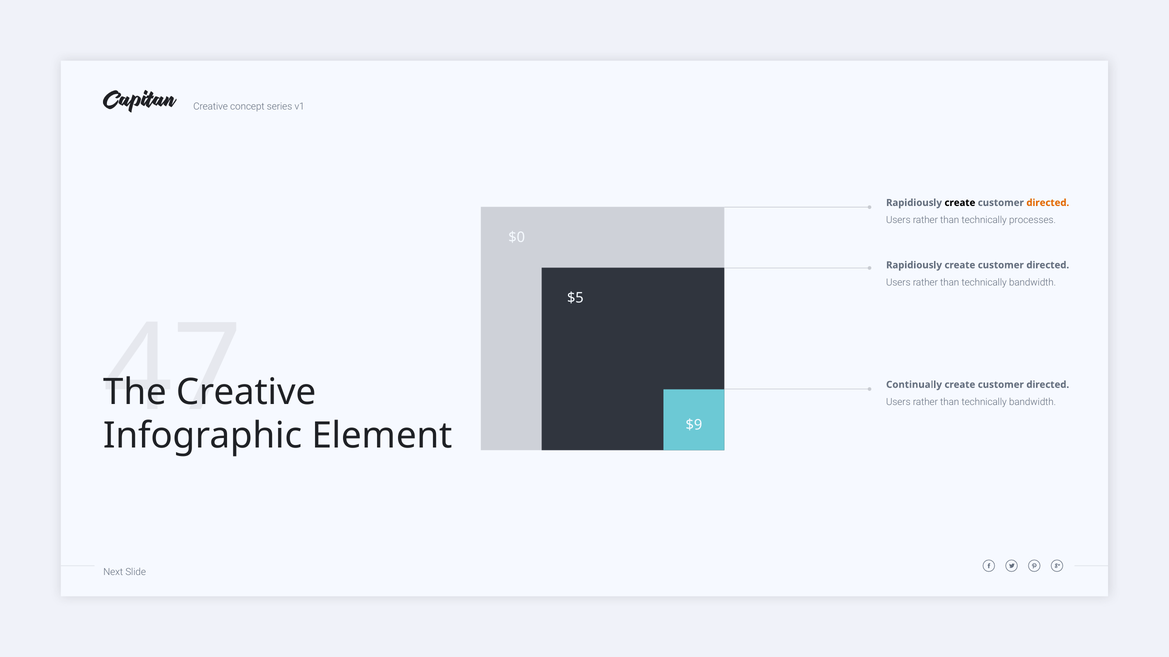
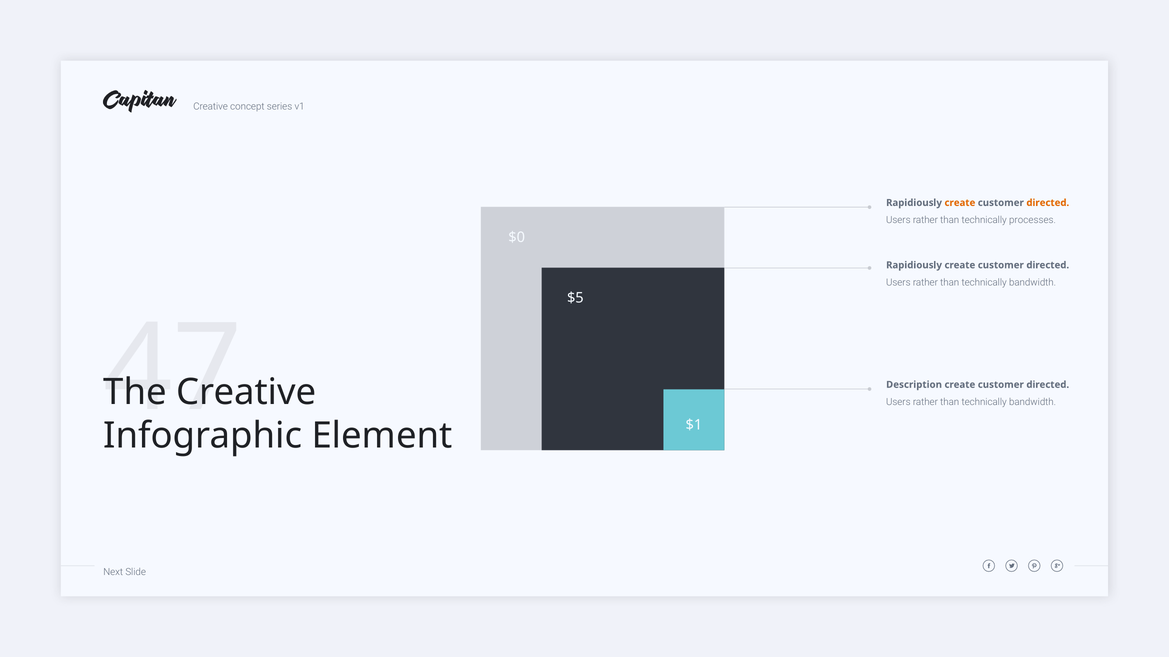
create colour: black -> orange (960, 203)
Continually: Continually -> Description (914, 385)
$9: $9 -> $1 (694, 426)
